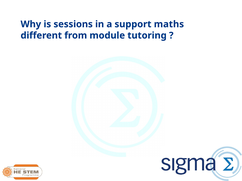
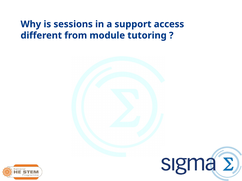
maths: maths -> access (169, 24)
